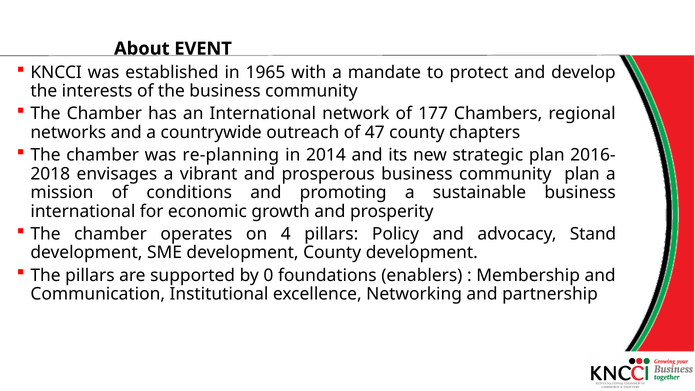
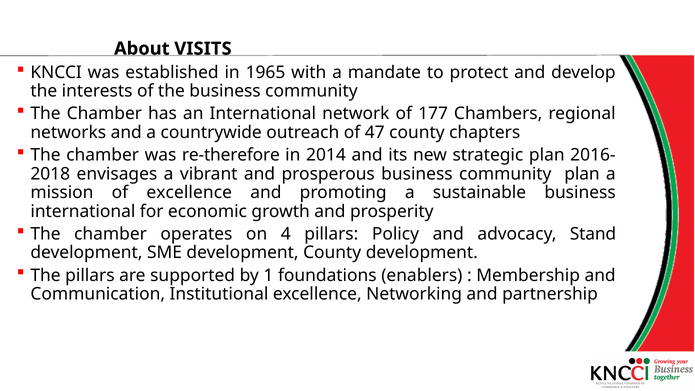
EVENT: EVENT -> VISITS (203, 49)
re-planning: re-planning -> re-therefore (231, 155)
of conditions: conditions -> excellence (189, 193)
0: 0 -> 1 (268, 275)
